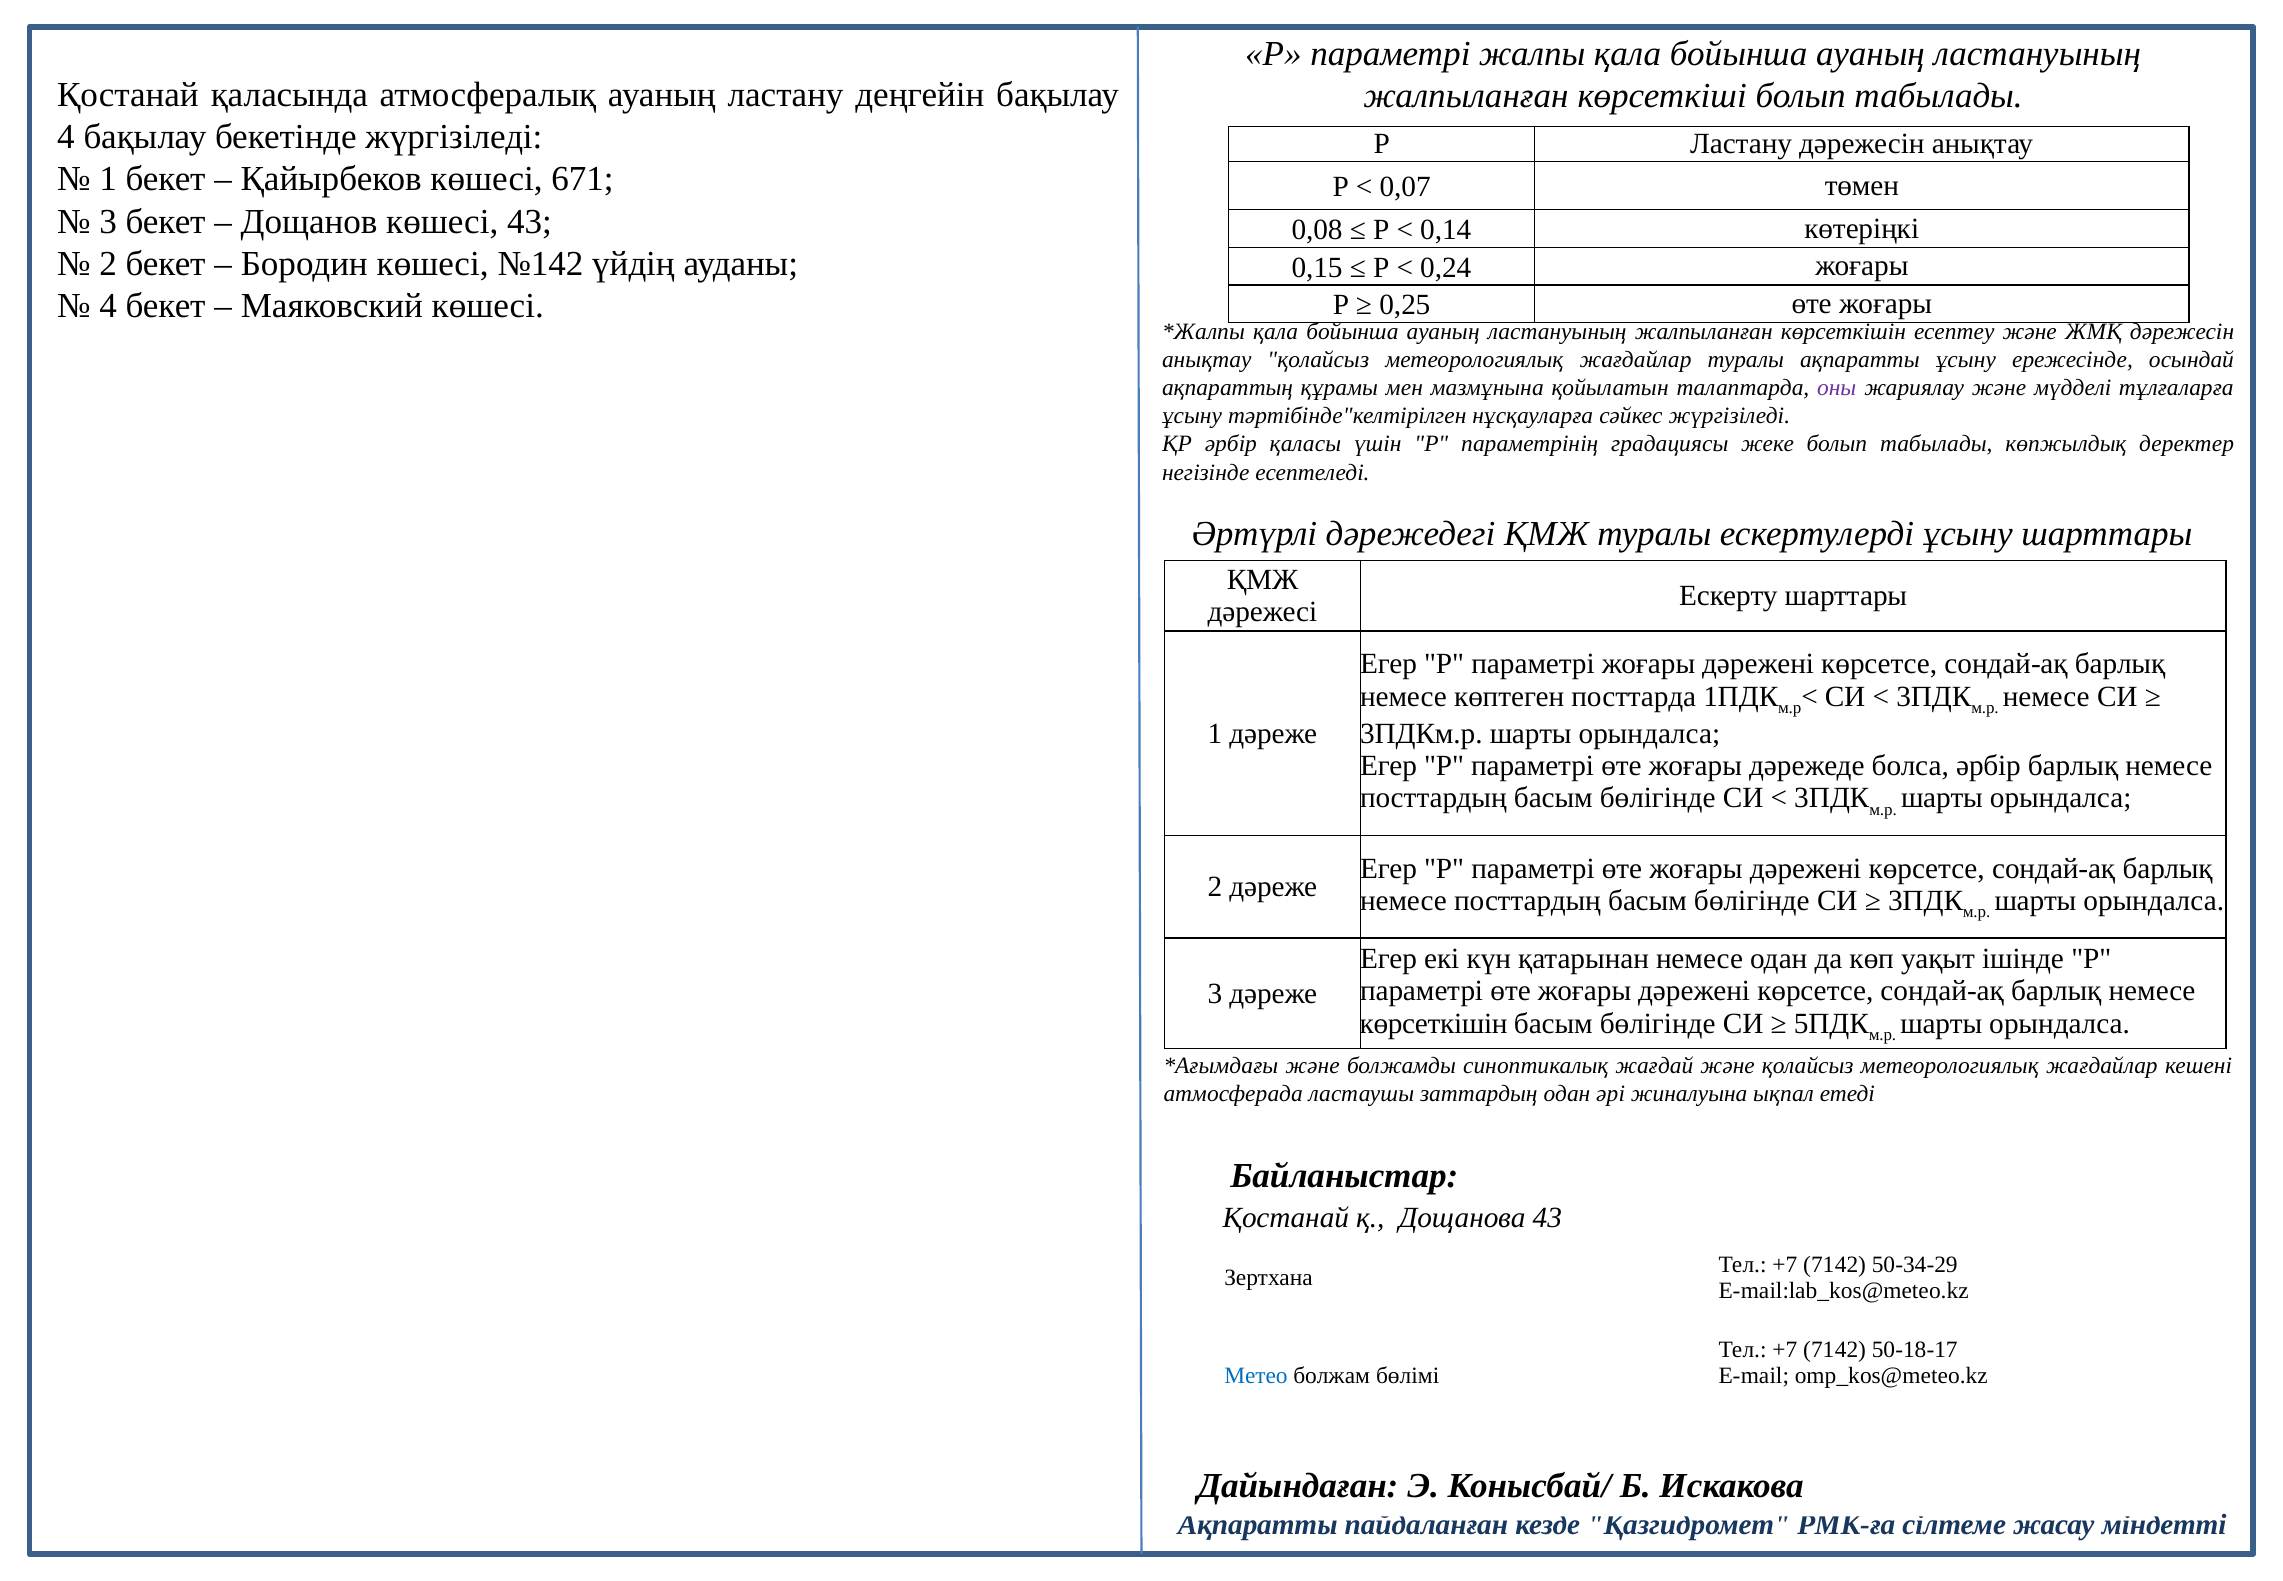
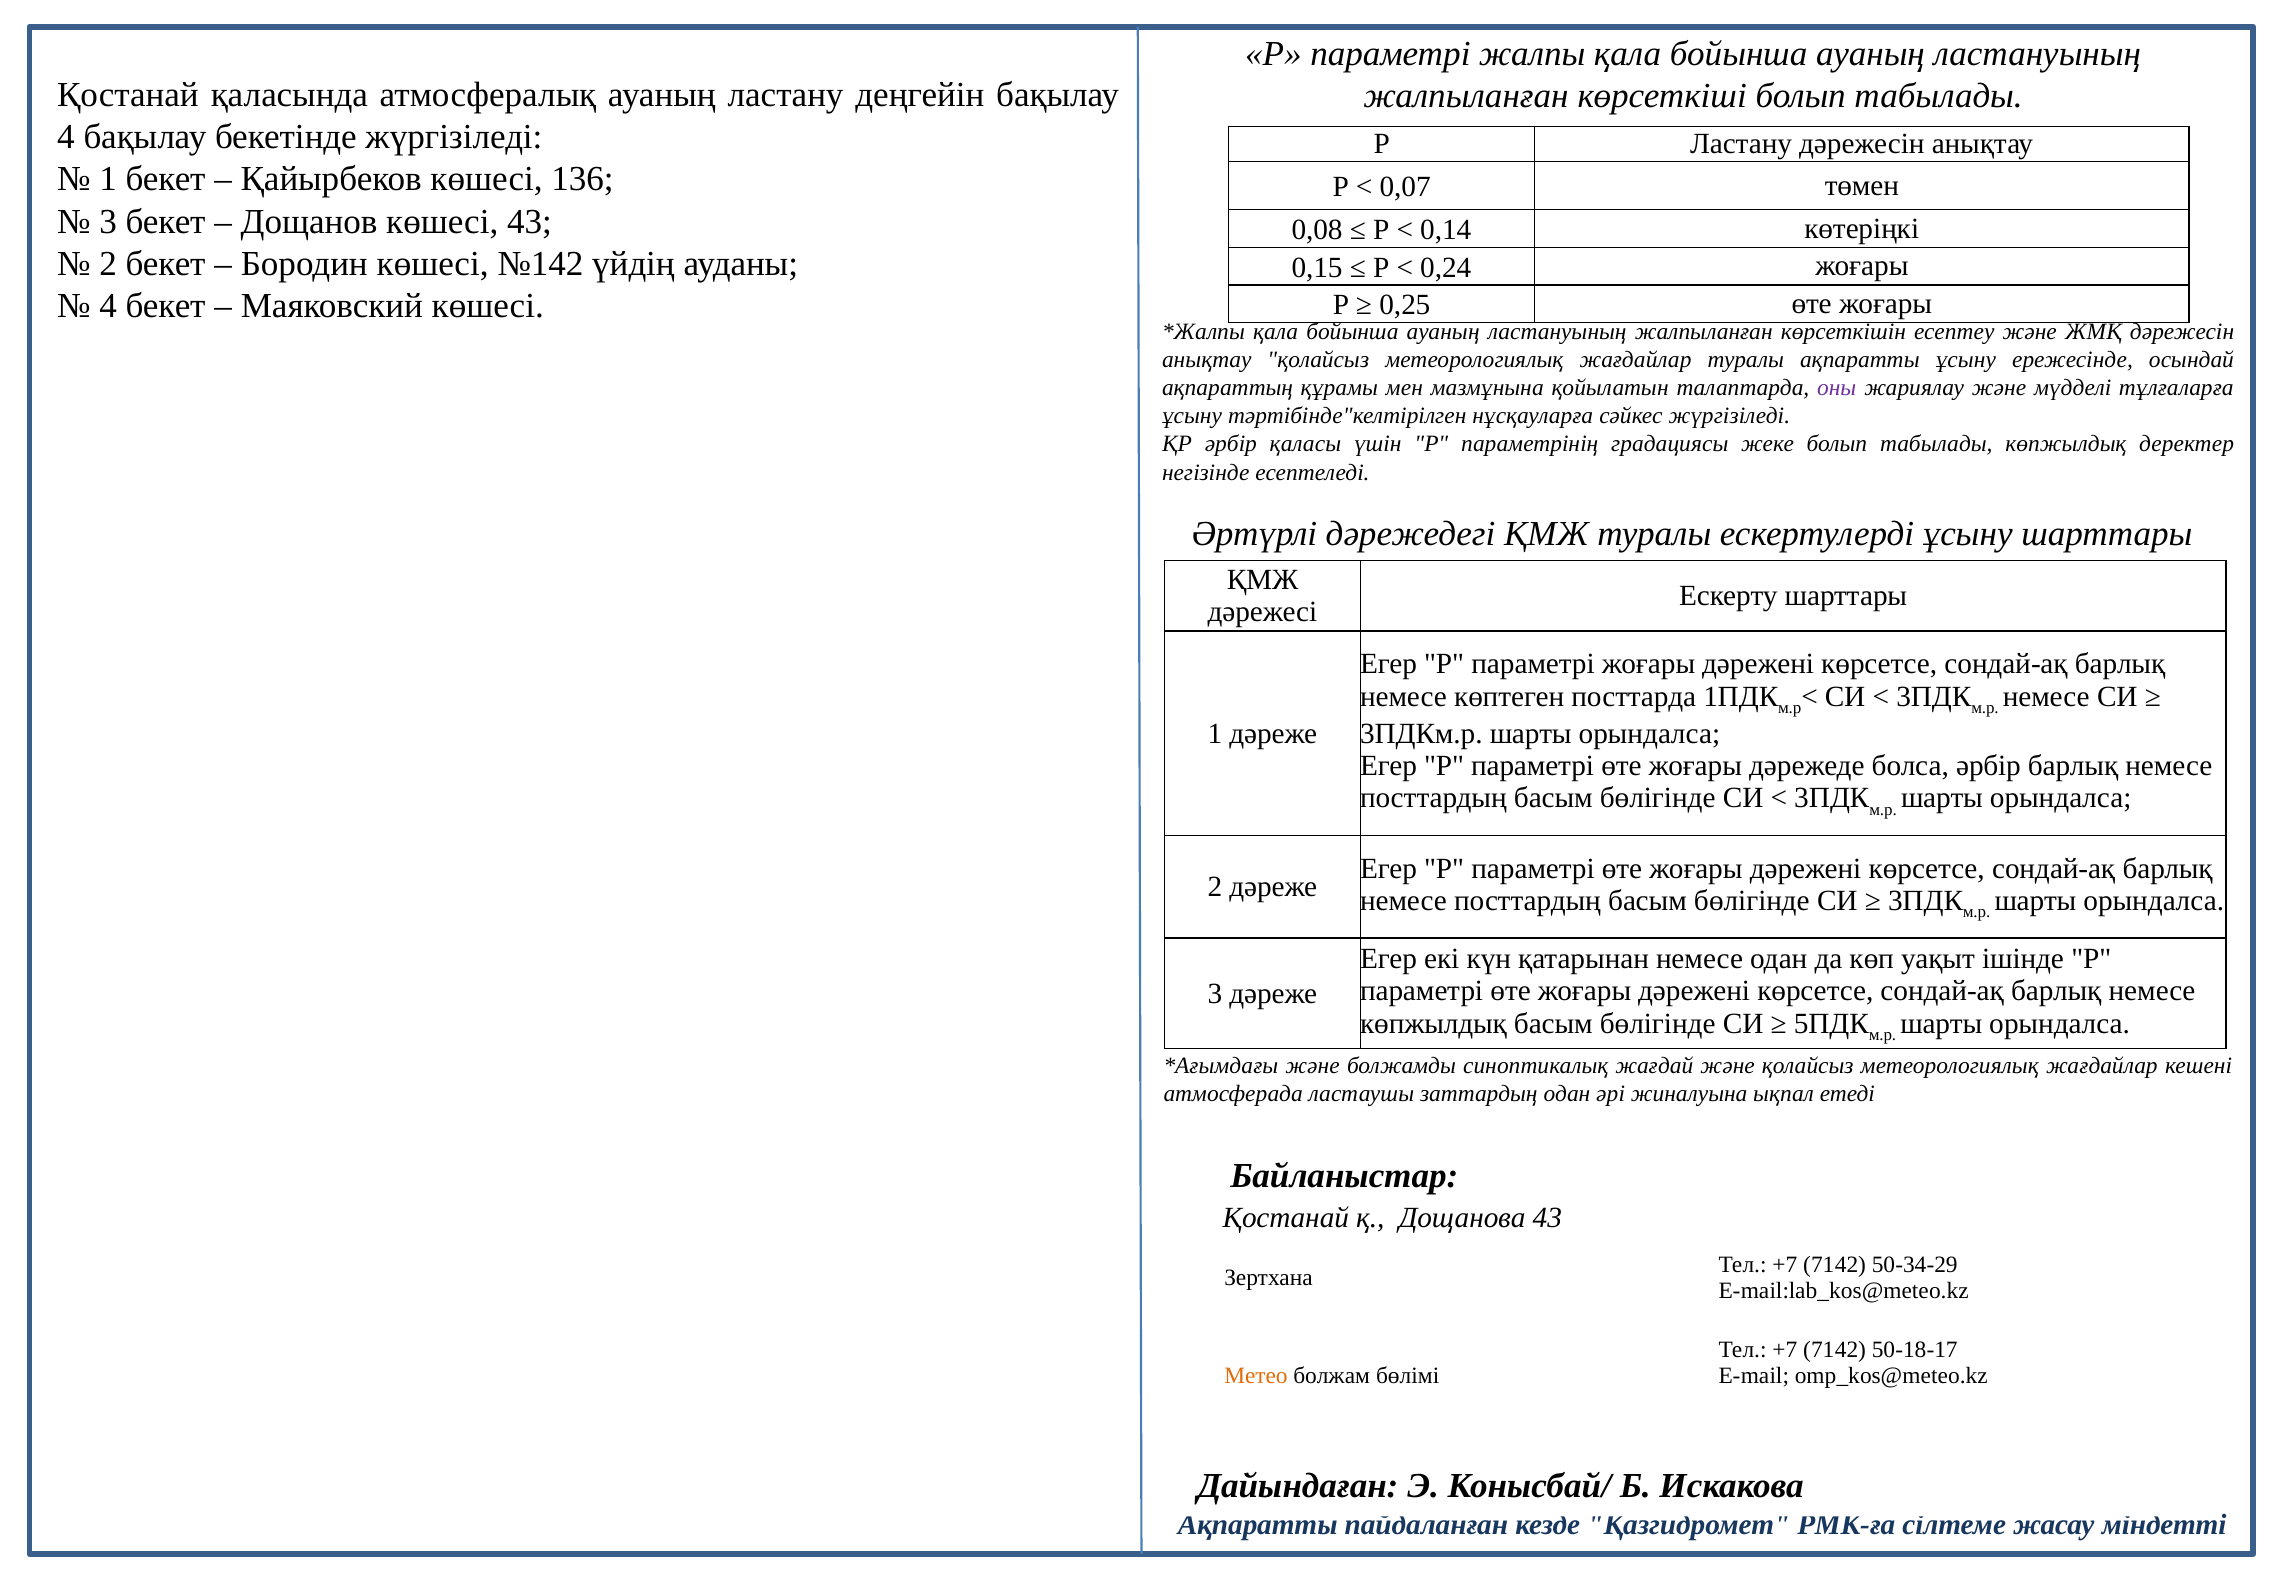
671: 671 -> 136 (583, 179)
көрсеткішін: көрсеткішін -> көпжылдық (1434, 1023)
Метео colour: blue -> orange (1256, 1376)
